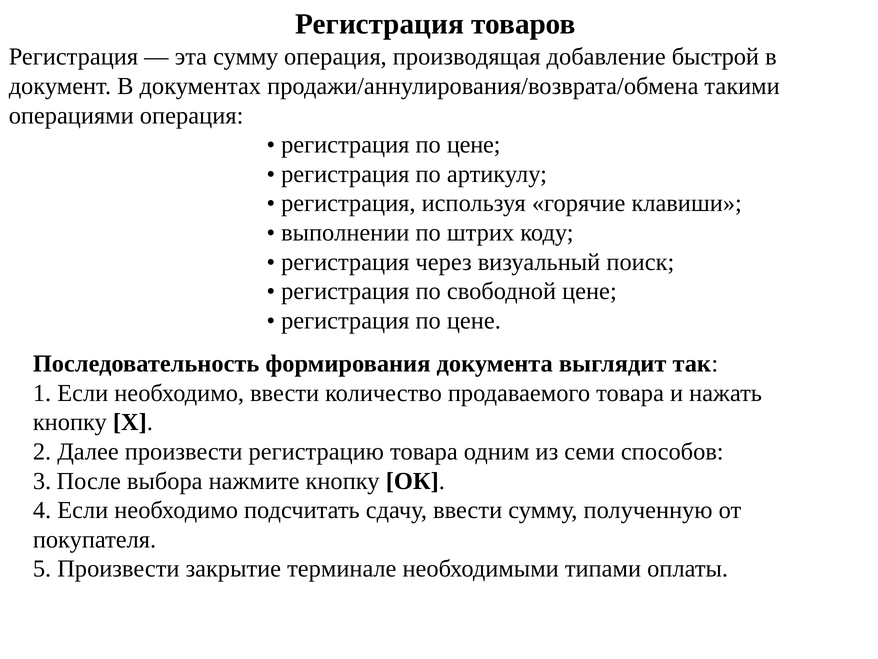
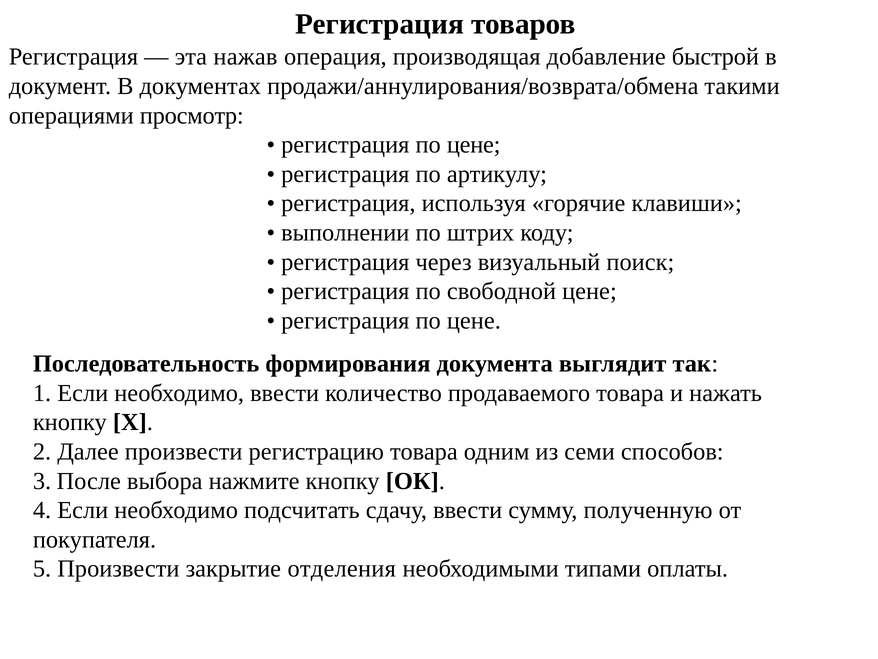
эта сумму: сумму -> нажав (245, 57)
операциями операция: операция -> просмотр (192, 115)
терминале: терминале -> отделения (342, 568)
